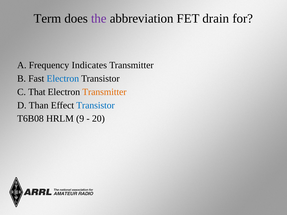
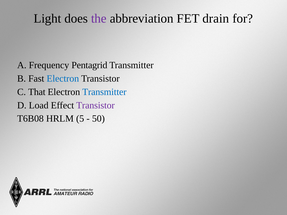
Term: Term -> Light (47, 19)
Indicates: Indicates -> Pentagrid (89, 65)
Transmitter colour: orange -> blue (104, 92)
Than: Than -> Load (39, 105)
Transistor colour: blue -> purple (95, 105)
9: 9 -> 5 (80, 119)
20: 20 -> 50 (98, 119)
